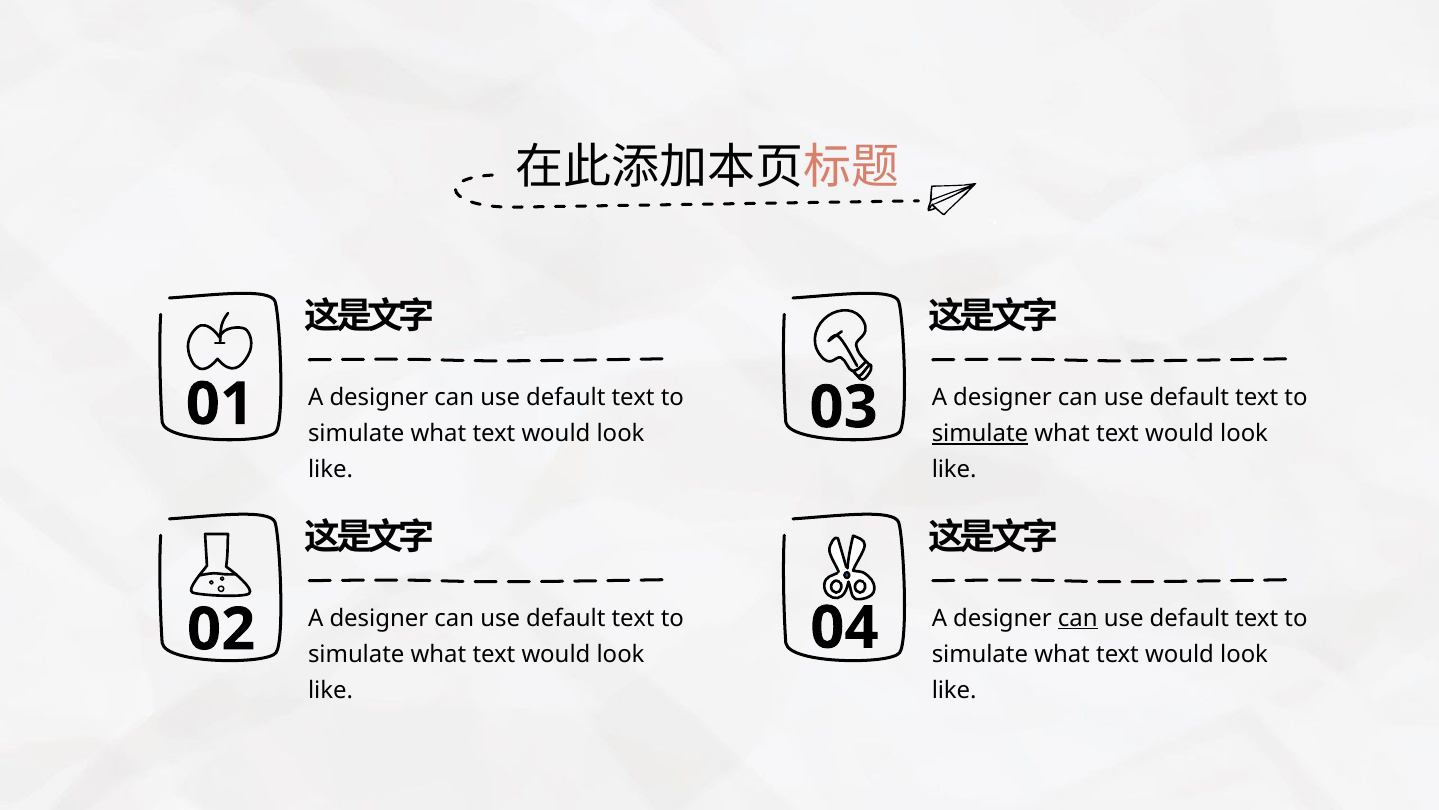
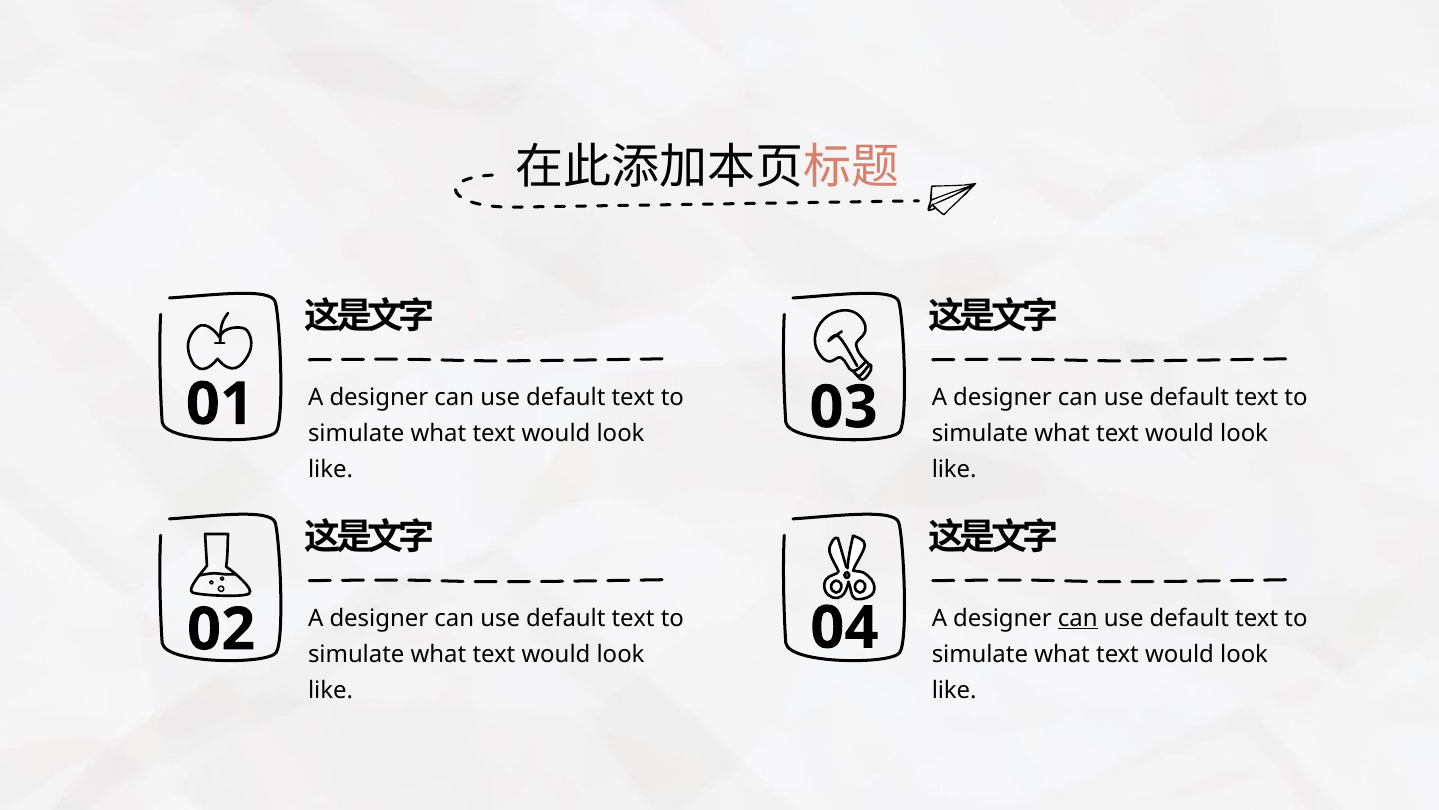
simulate underline: present -> none (980, 433)
